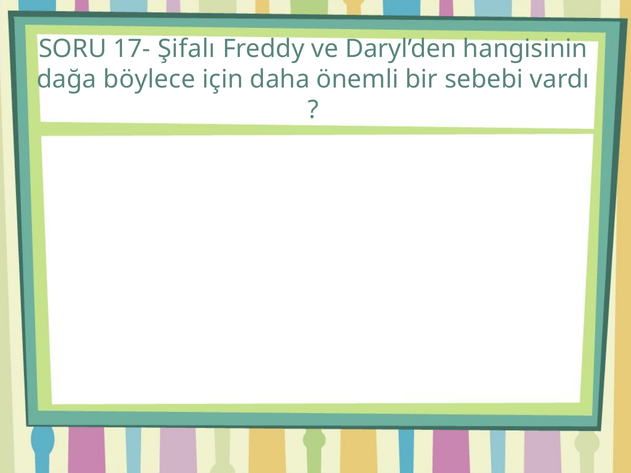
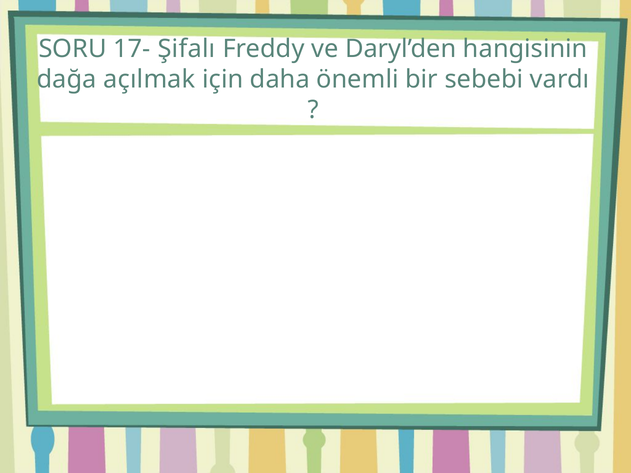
böylece: böylece -> açılmak (149, 79)
